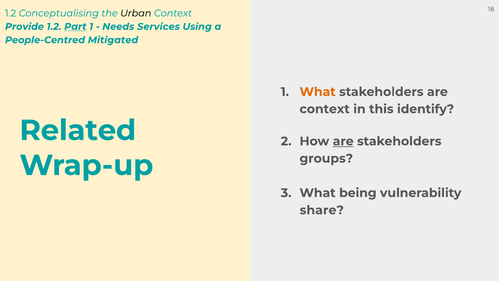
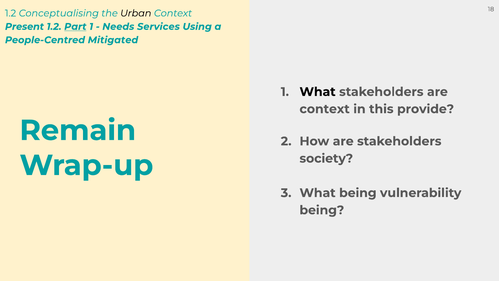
Provide: Provide -> Present (24, 27)
What colour: orange -> black (318, 92)
identify: identify -> provide (426, 109)
Related: Related -> Remain (78, 130)
are underline: present -> none (343, 141)
groups: groups -> society (326, 158)
share: share -> being (322, 210)
